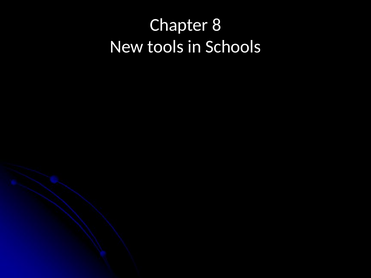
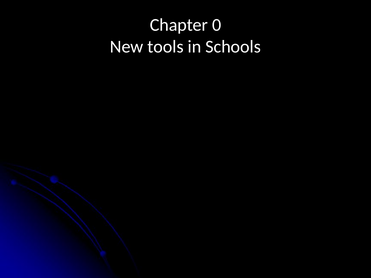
8: 8 -> 0 (217, 25)
